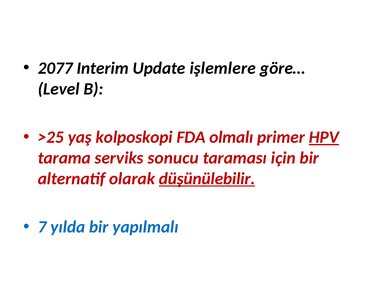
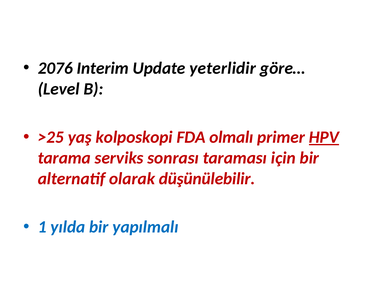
2077: 2077 -> 2076 (55, 68)
işlemlere: işlemlere -> yeterlidir (223, 68)
sonucu: sonucu -> sonrası (173, 158)
düşünülebilir underline: present -> none (207, 179)
7: 7 -> 1 (42, 227)
